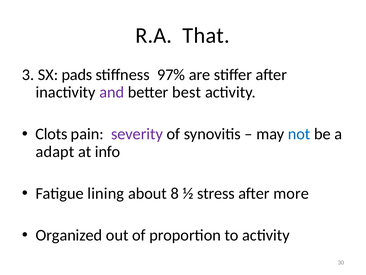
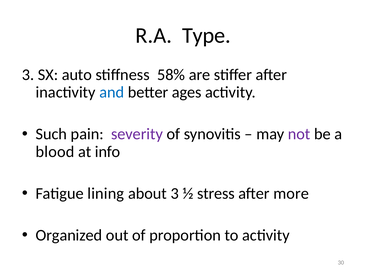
That: That -> Type (206, 35)
pads: pads -> auto (77, 75)
97%: 97% -> 58% (171, 75)
and colour: purple -> blue (112, 92)
best: best -> ages (187, 92)
Clots: Clots -> Such (51, 134)
not colour: blue -> purple (299, 134)
adapt: adapt -> blood (55, 151)
about 8: 8 -> 3 (175, 193)
